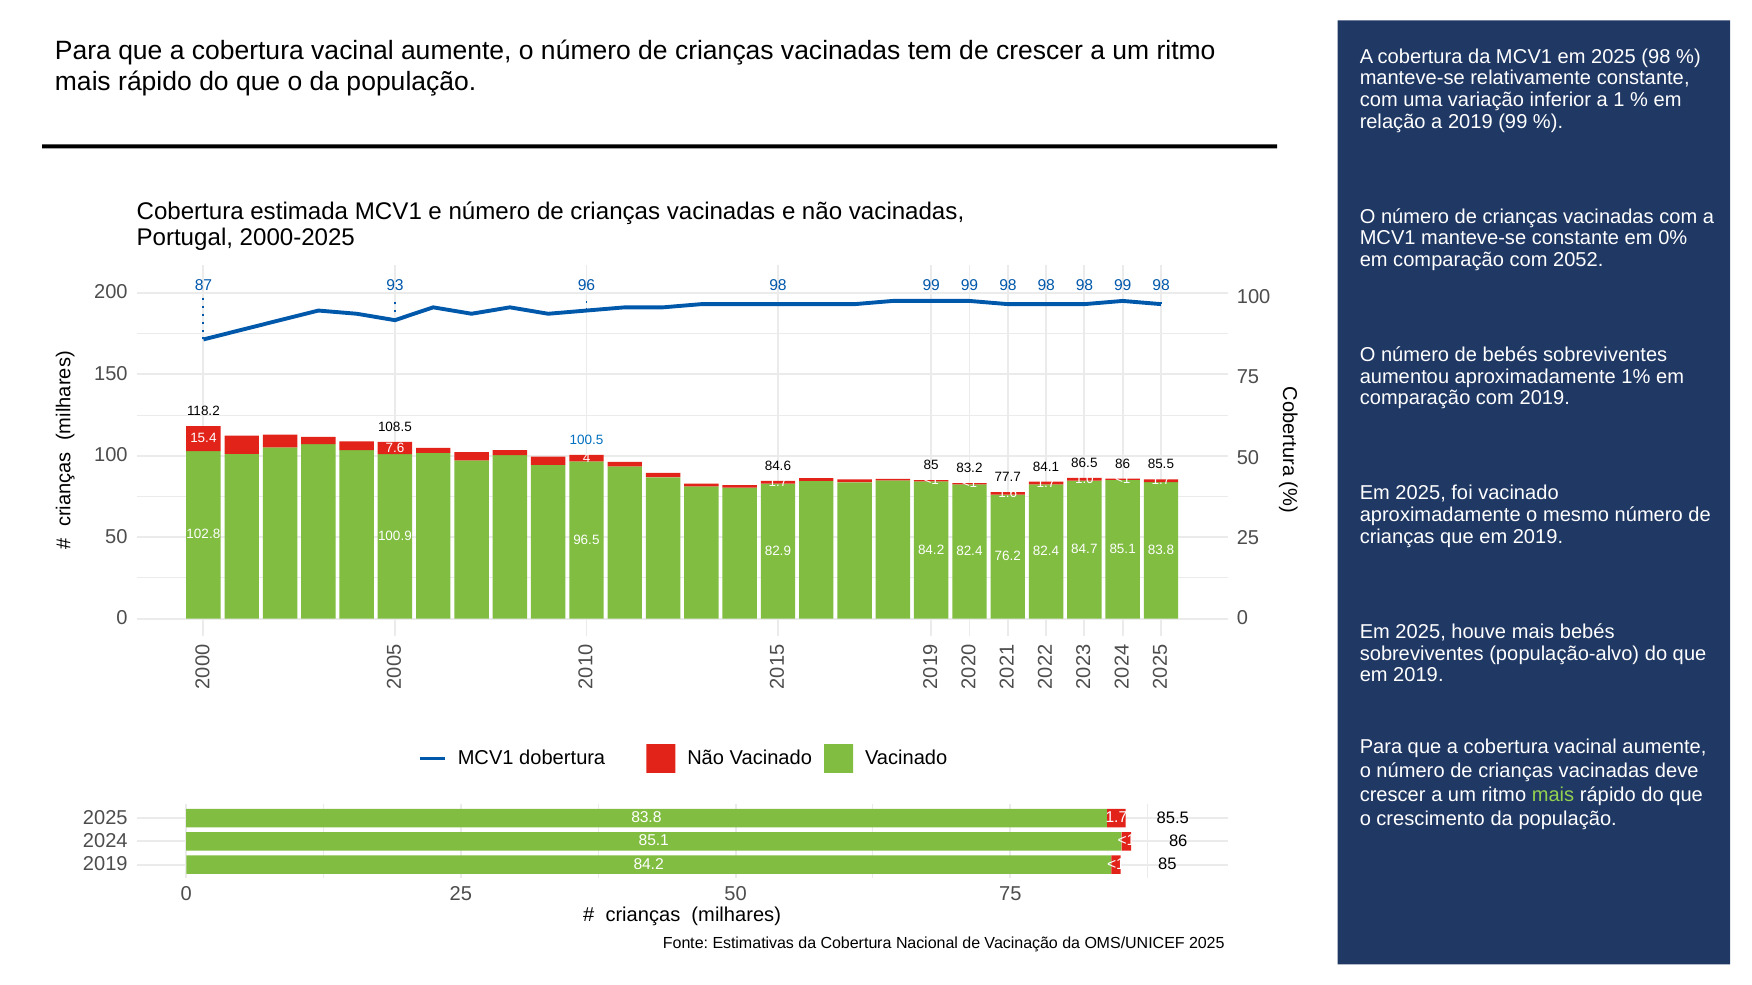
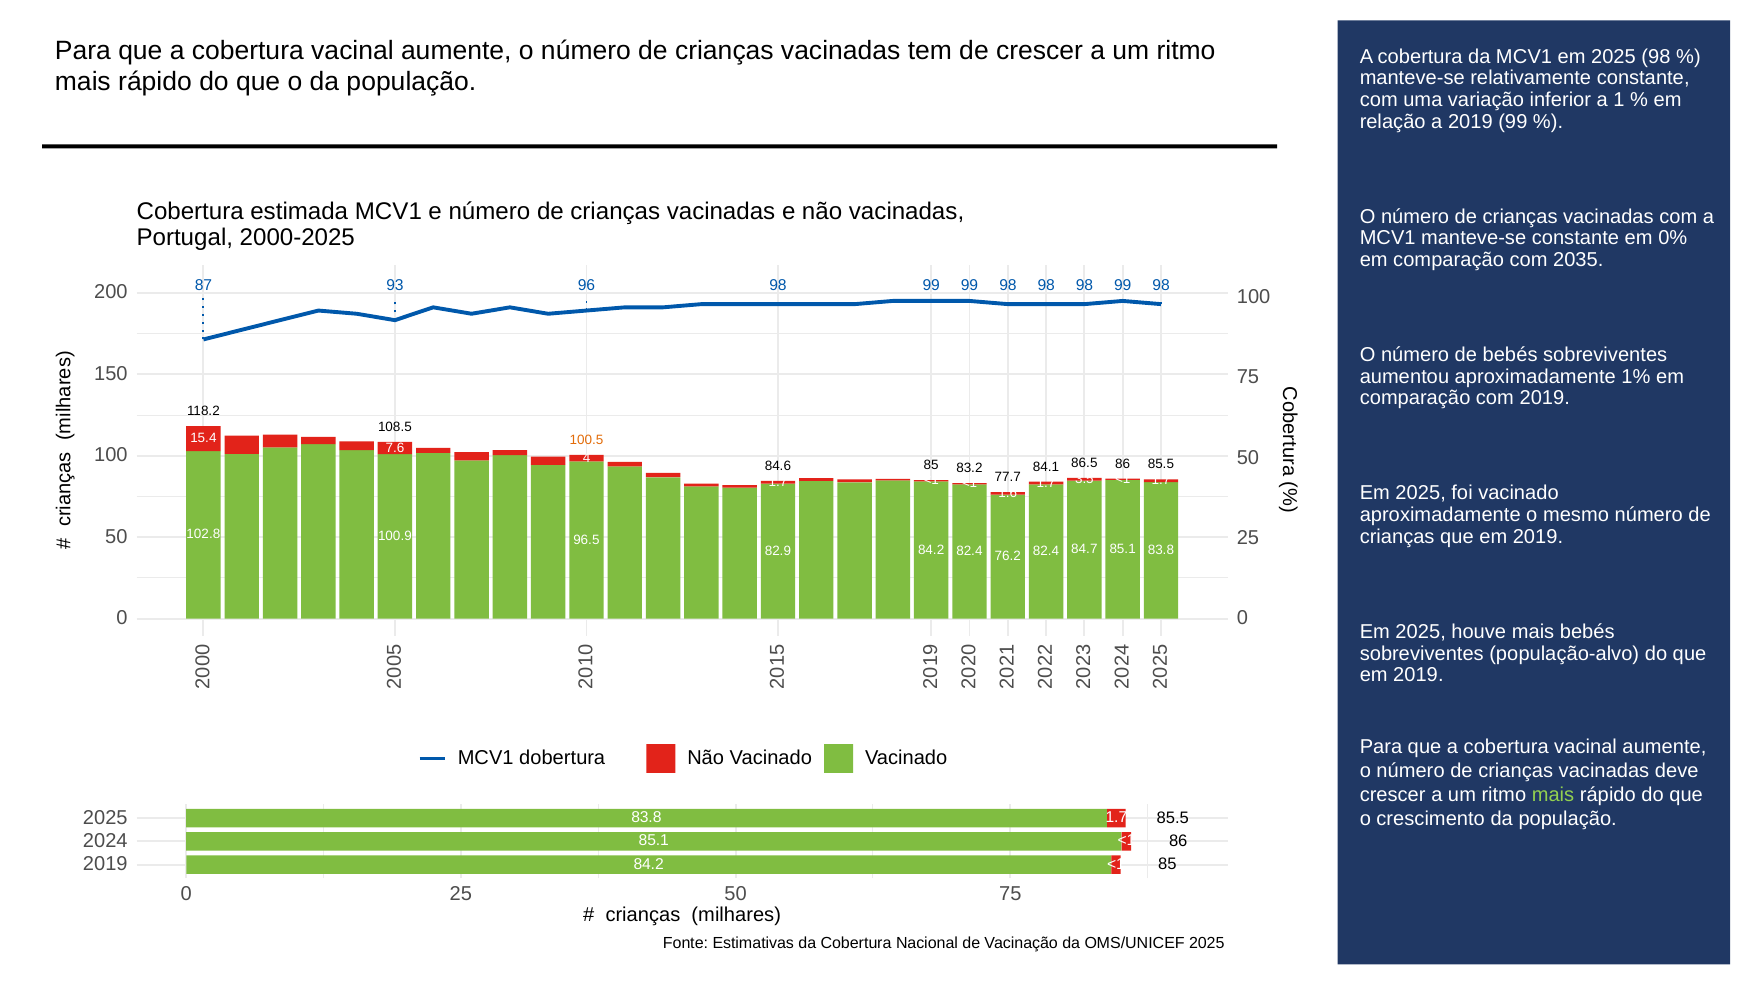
2052: 2052 -> 2035 (1578, 260)
100.5 colour: blue -> orange (586, 440)
1.0: 1.0 -> 3.5 (1084, 479)
